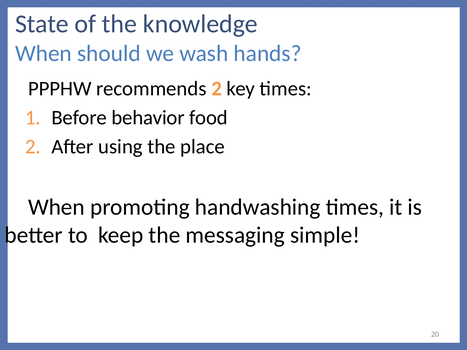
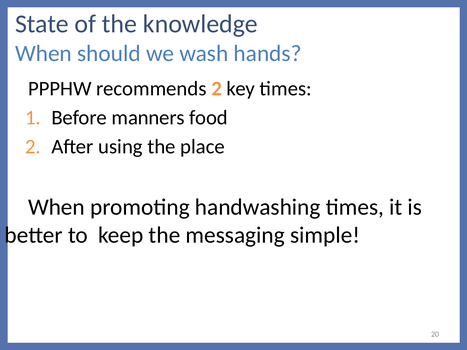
behavior: behavior -> manners (148, 118)
